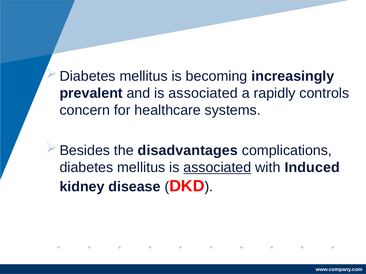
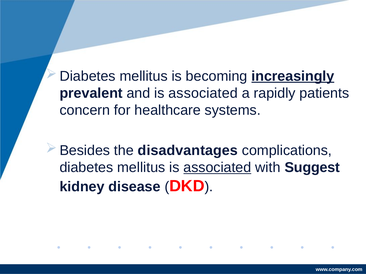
increasingly underline: none -> present (293, 76)
controls: controls -> patients (324, 93)
Induced: Induced -> Suggest (312, 168)
